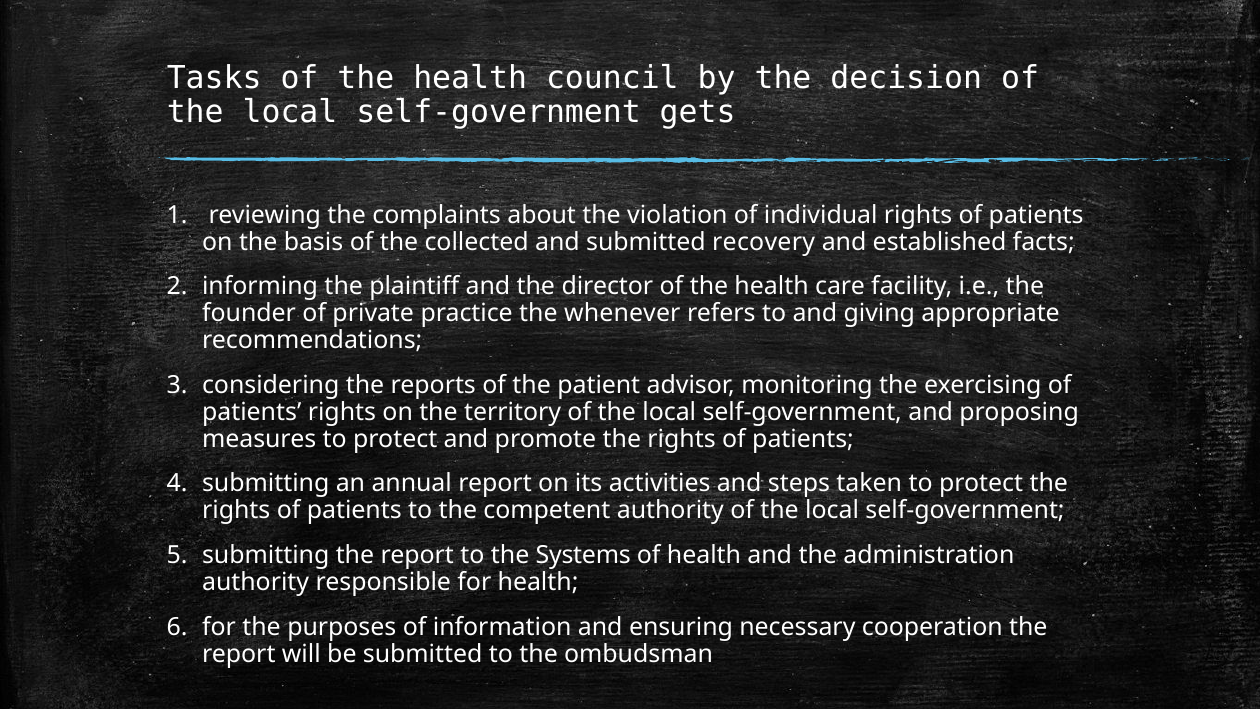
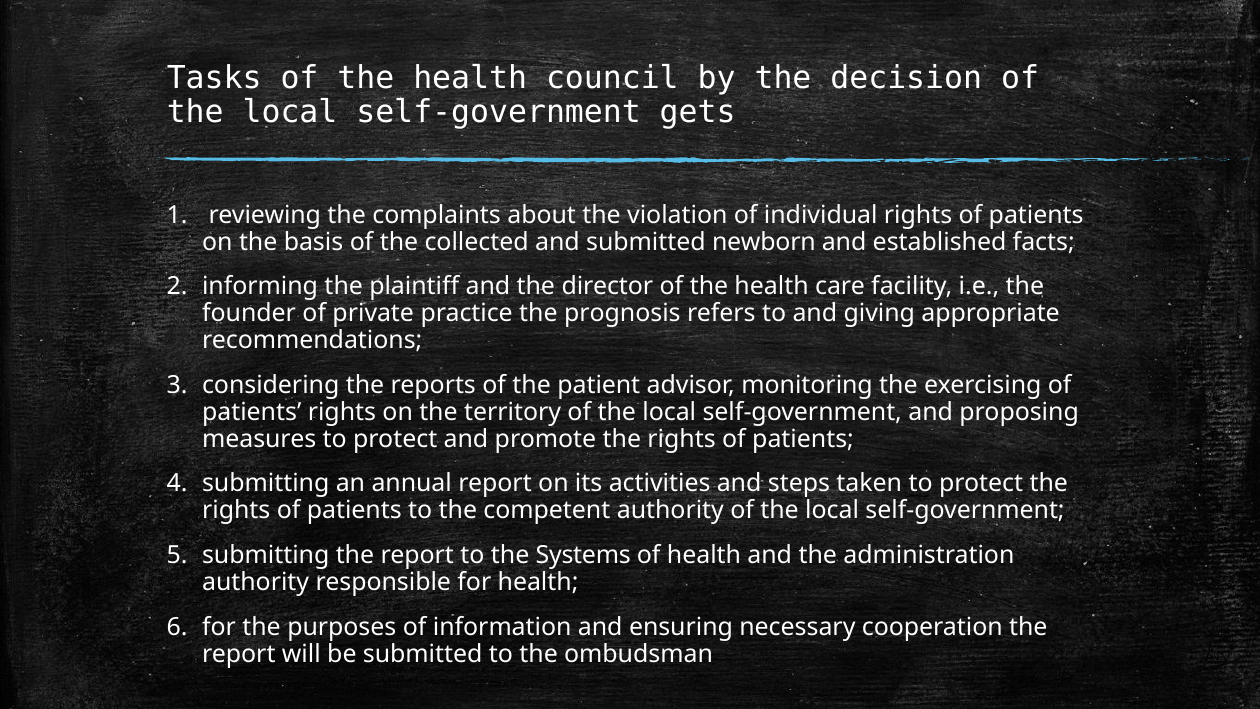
recovery: recovery -> newborn (764, 242)
whenever: whenever -> prognosis (622, 313)
